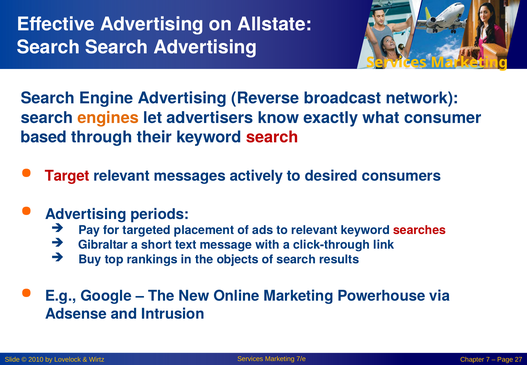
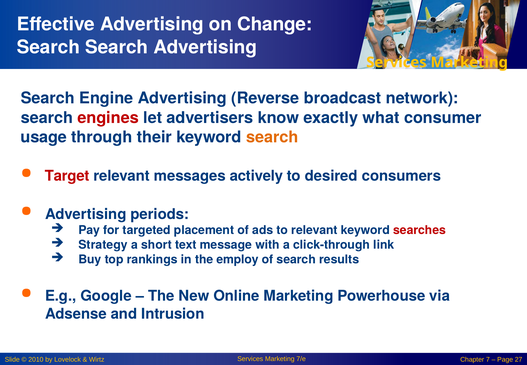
Allstate: Allstate -> Change (275, 24)
engines colour: orange -> red (108, 118)
based: based -> usage (44, 137)
search colour: red -> orange (272, 137)
Gibraltar: Gibraltar -> Strategy (103, 245)
objects: objects -> employ (238, 259)
